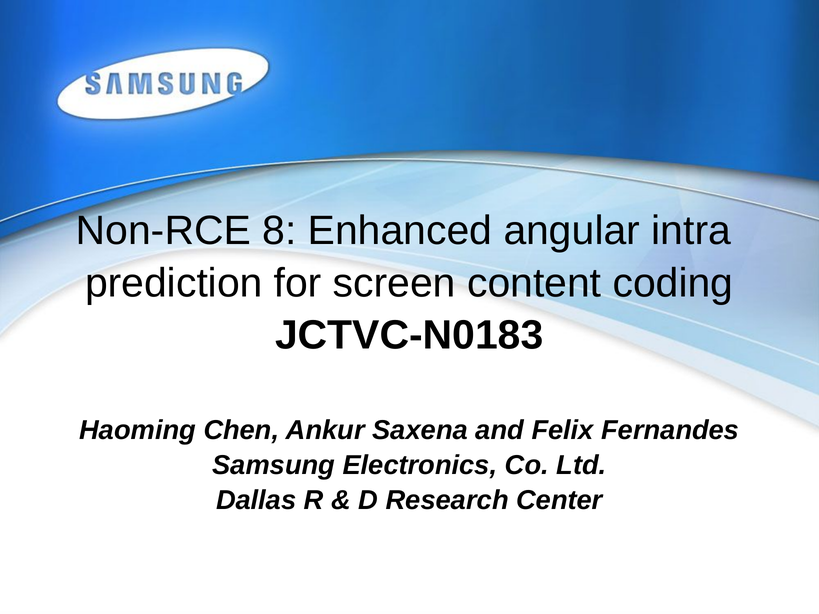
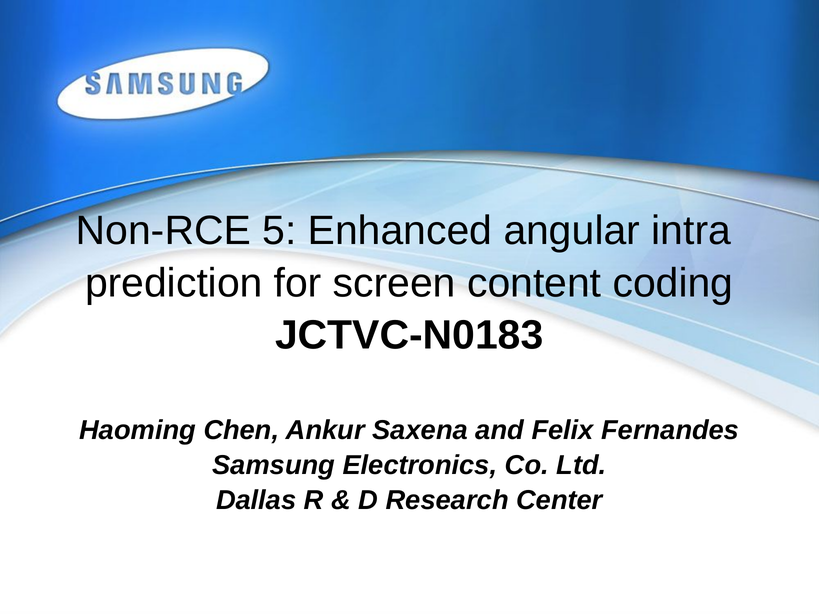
8: 8 -> 5 (279, 231)
